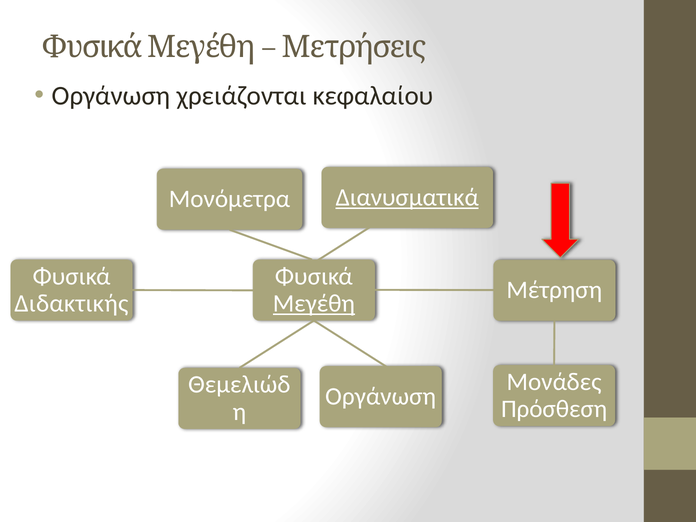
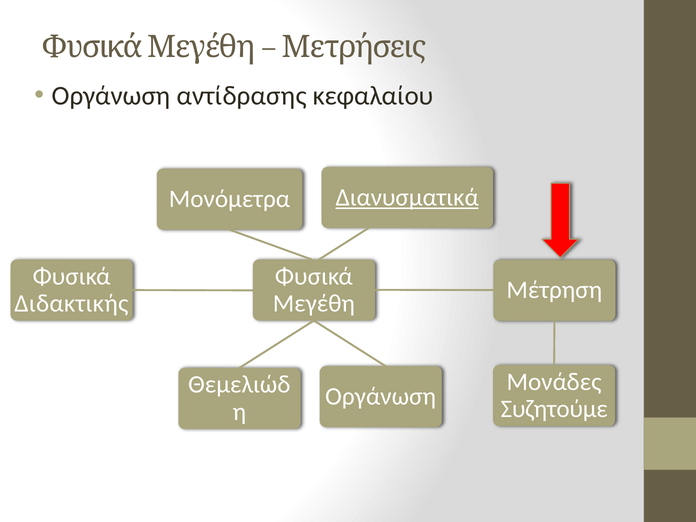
χρειάζονται: χρειάζονται -> αντίδρασης (242, 96)
Μεγέθη underline: present -> none (314, 303)
Πρόσθεση: Πρόσθεση -> Συζητούμε (554, 409)
